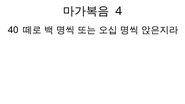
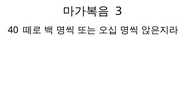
4: 4 -> 3 (119, 11)
